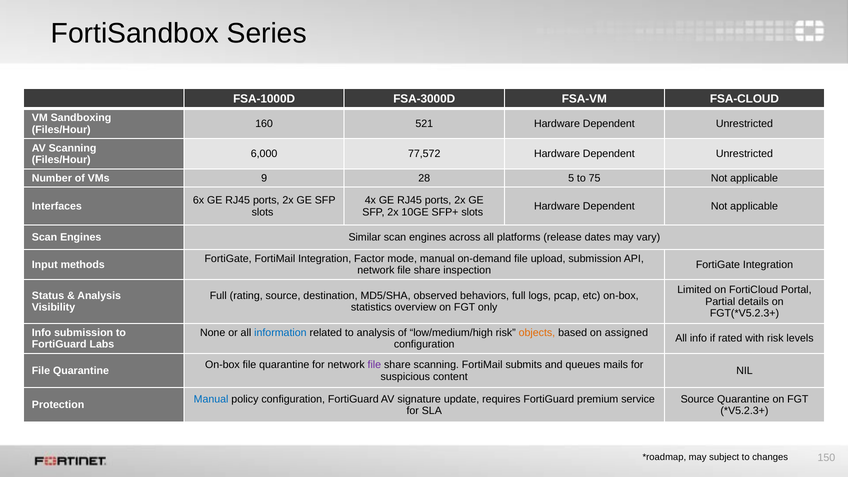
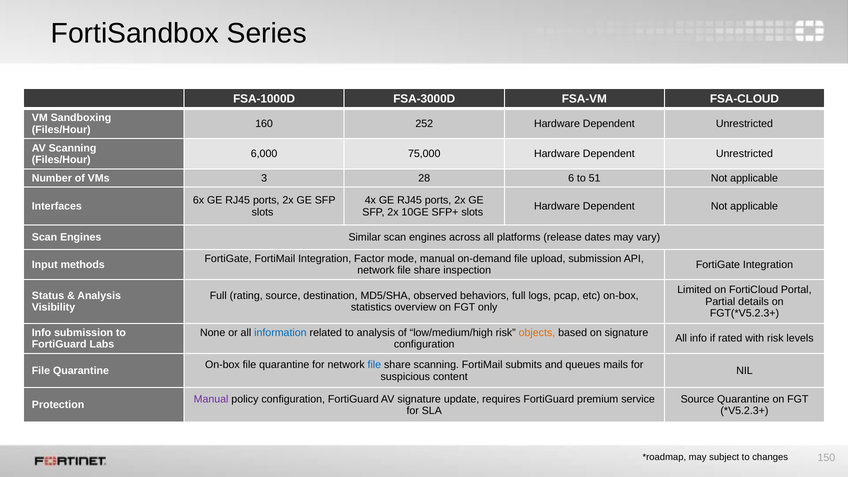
521: 521 -> 252 (424, 124)
77,572: 77,572 -> 75,000 (424, 154)
9: 9 -> 3 (264, 178)
5: 5 -> 6 (571, 178)
75: 75 -> 51 (595, 178)
on assigned: assigned -> signature (626, 333)
file colour: purple -> blue (374, 365)
Manual colour: blue -> purple (211, 399)
